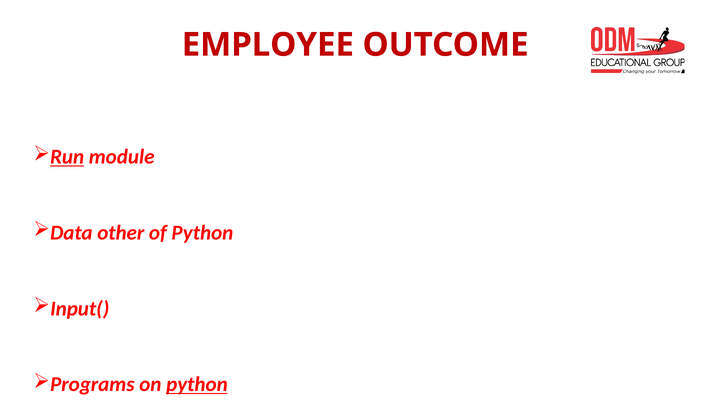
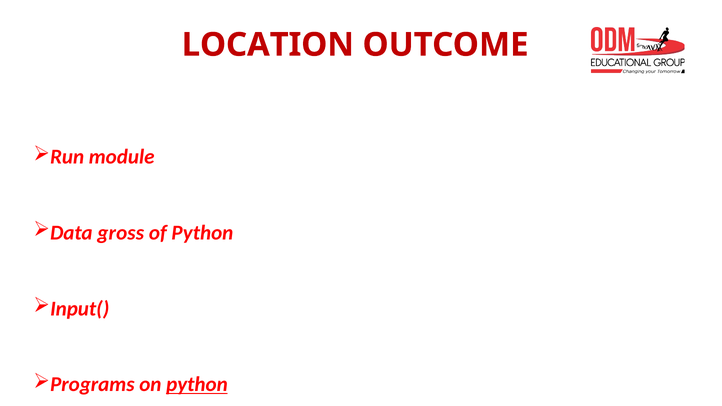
EMPLOYEE: EMPLOYEE -> LOCATION (268, 45)
Run underline: present -> none (67, 157)
other: other -> gross (121, 233)
